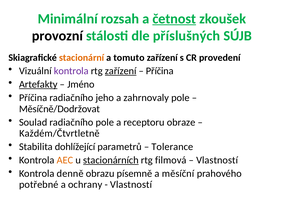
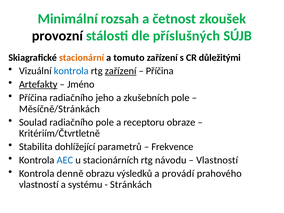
četnost underline: present -> none (174, 19)
provedení: provedení -> důležitými (220, 58)
kontrola colour: purple -> blue (71, 71)
zahrnovaly: zahrnovaly -> zkušebních (146, 98)
Měsíčně/Dodržovat: Měsíčně/Dodržovat -> Měsíčně/Stránkách (59, 109)
Každém/Čtvrtletně: Každém/Čtvrtletně -> Kritériím/Čtvrtletně (60, 133)
Tolerance: Tolerance -> Frekvence (172, 147)
AEC colour: orange -> blue (65, 160)
stacionárních underline: present -> none (111, 160)
filmová: filmová -> návodu (171, 160)
písemně: písemně -> výsledků (134, 174)
měsíční: měsíční -> provádí (178, 174)
potřebné: potřebné -> vlastností (39, 185)
ochrany: ochrany -> systému (85, 185)
Vlastností: Vlastností -> Stránkách (131, 185)
